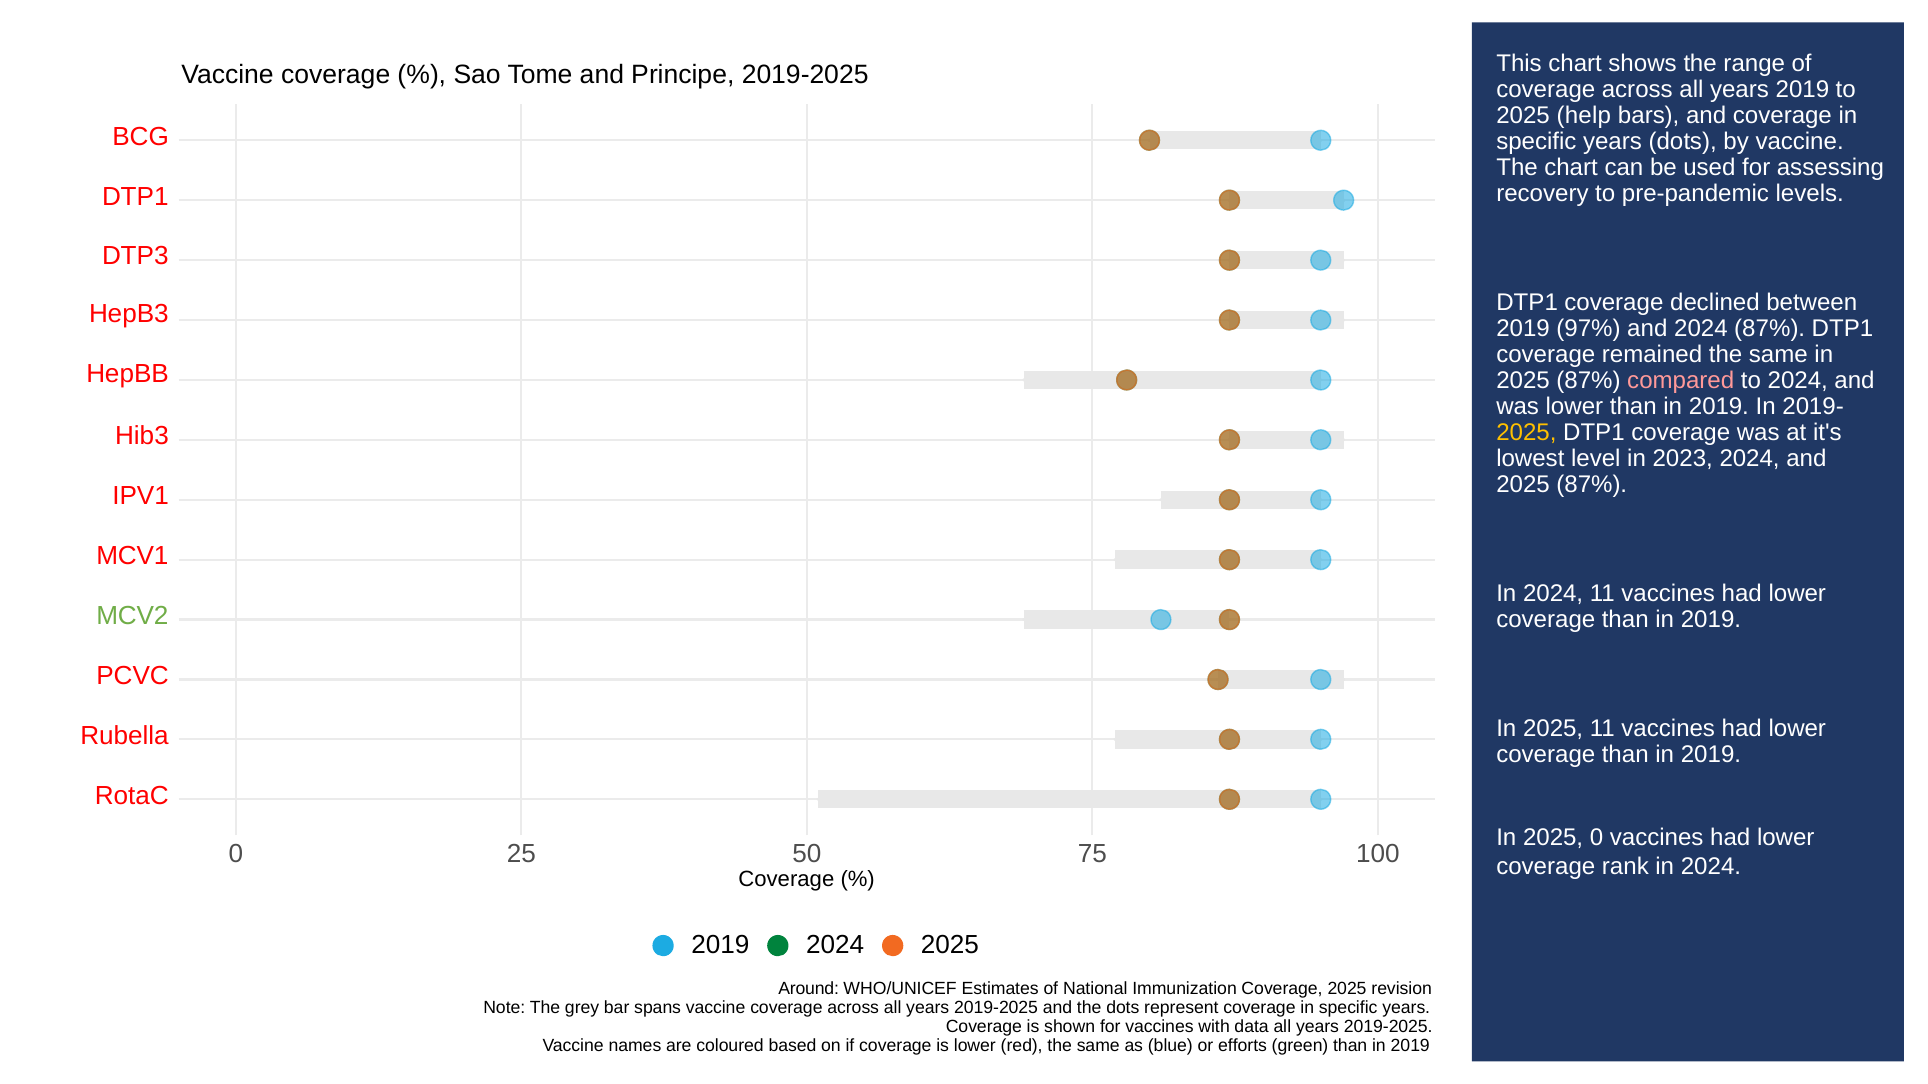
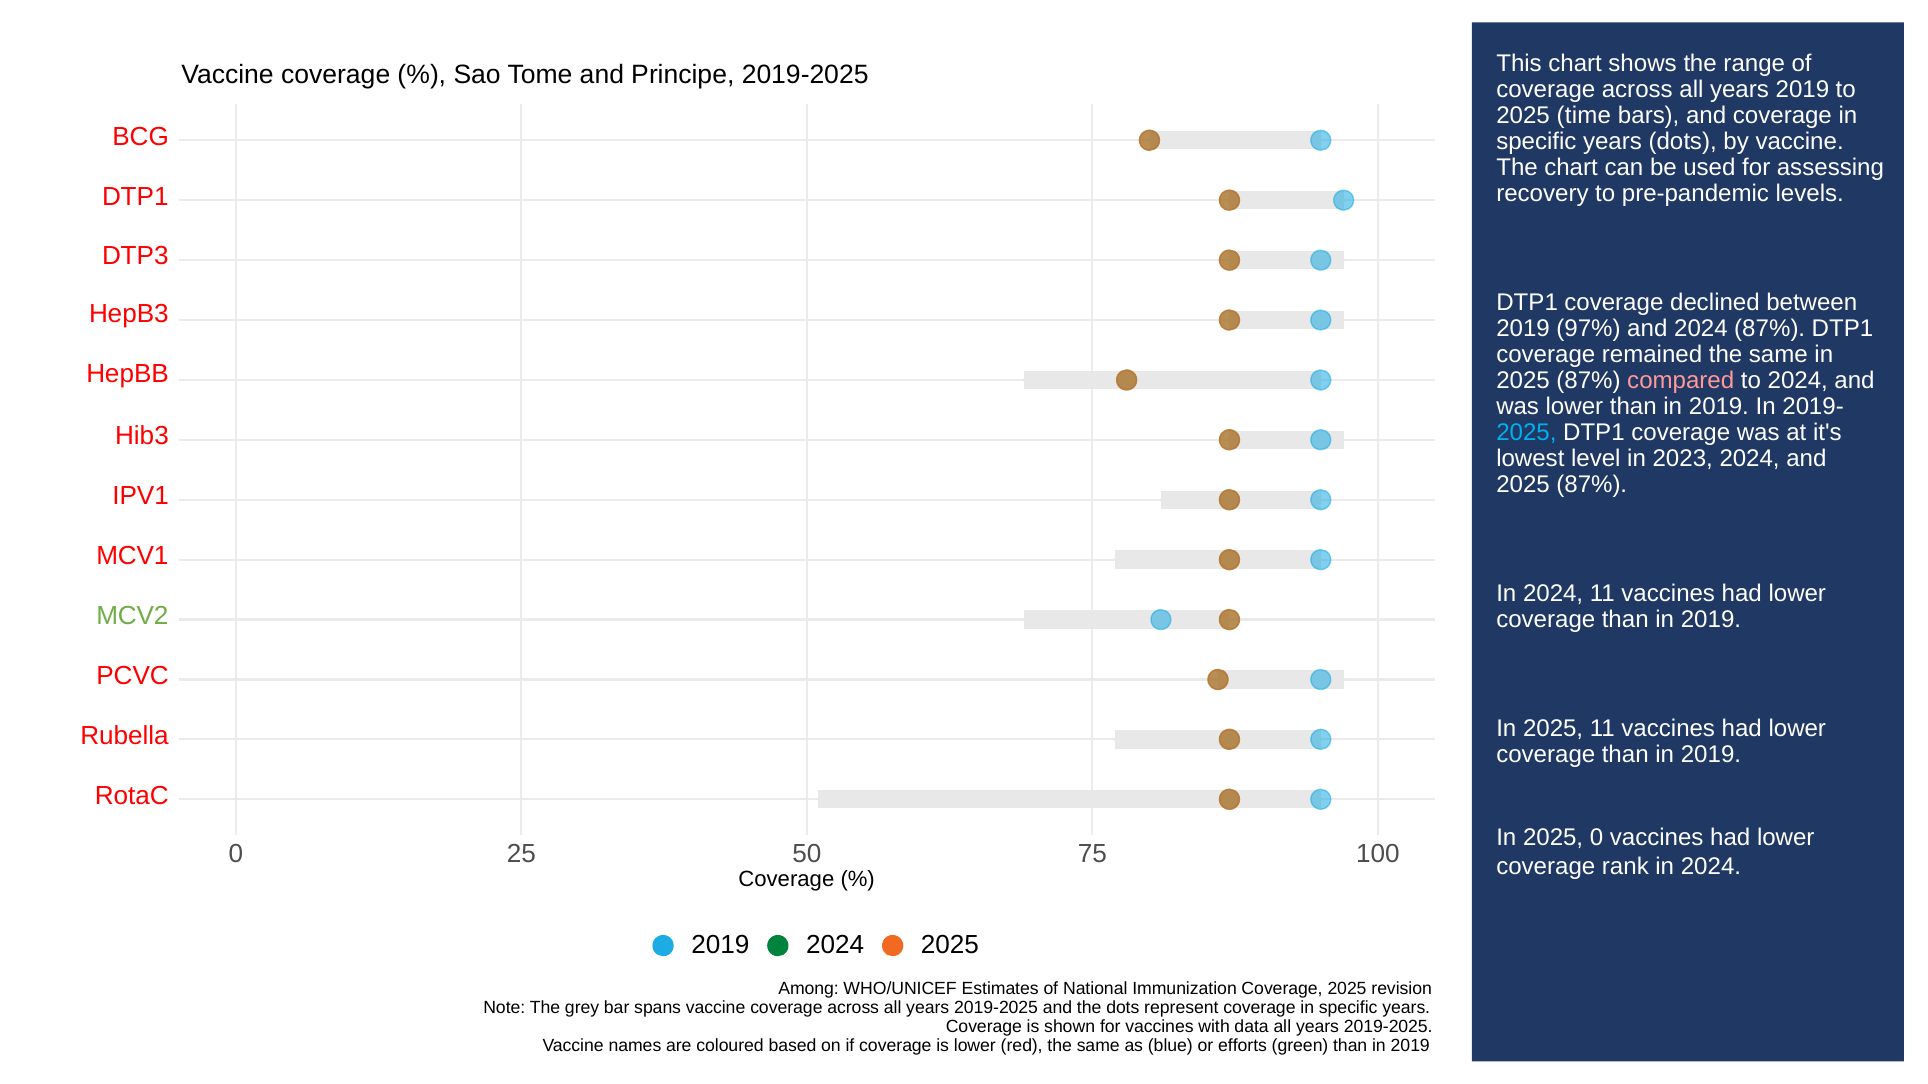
help: help -> time (1584, 115)
2025 colour: yellow -> light blue (1526, 433)
Around: Around -> Among (809, 989)
